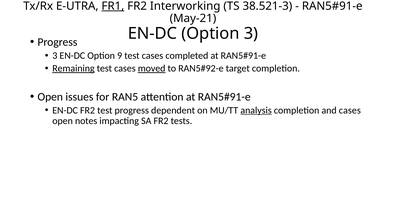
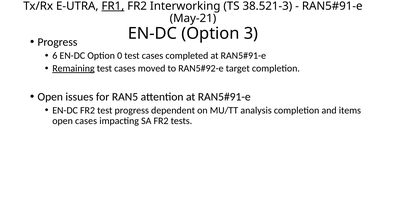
3: 3 -> 6 (55, 56)
9: 9 -> 0 (120, 56)
moved underline: present -> none (152, 68)
analysis underline: present -> none (256, 110)
and cases: cases -> items (350, 110)
open notes: notes -> cases (86, 121)
